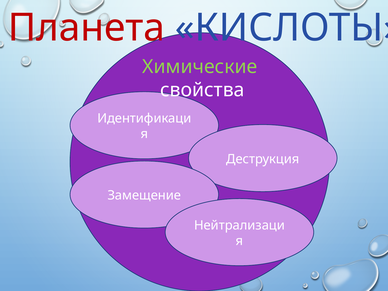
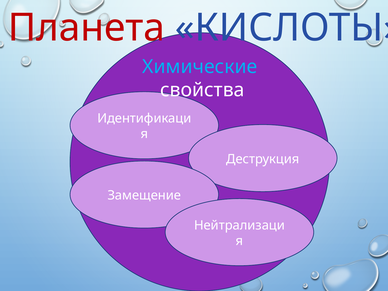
Химические colour: light green -> light blue (200, 67)
